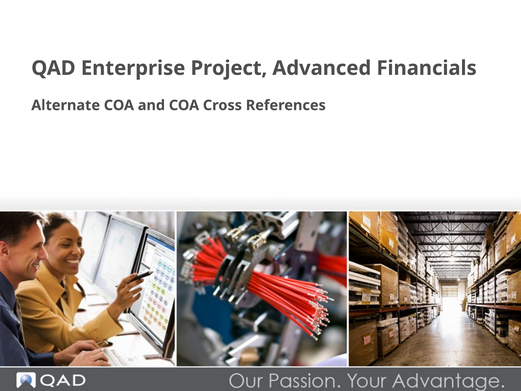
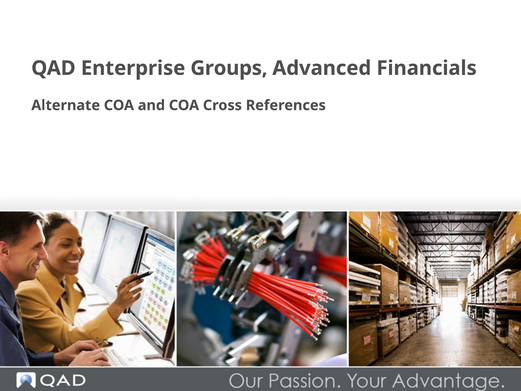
Project: Project -> Groups (229, 68)
